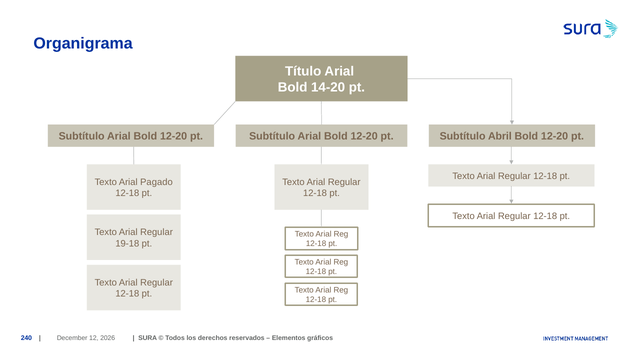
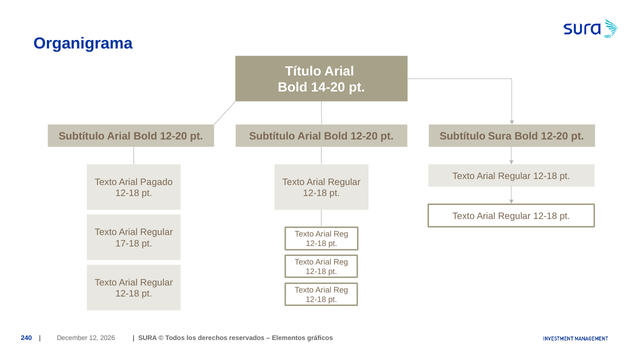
Subtítulo Abril: Abril -> Sura (500, 136)
19-18: 19-18 -> 17-18 (127, 243)
